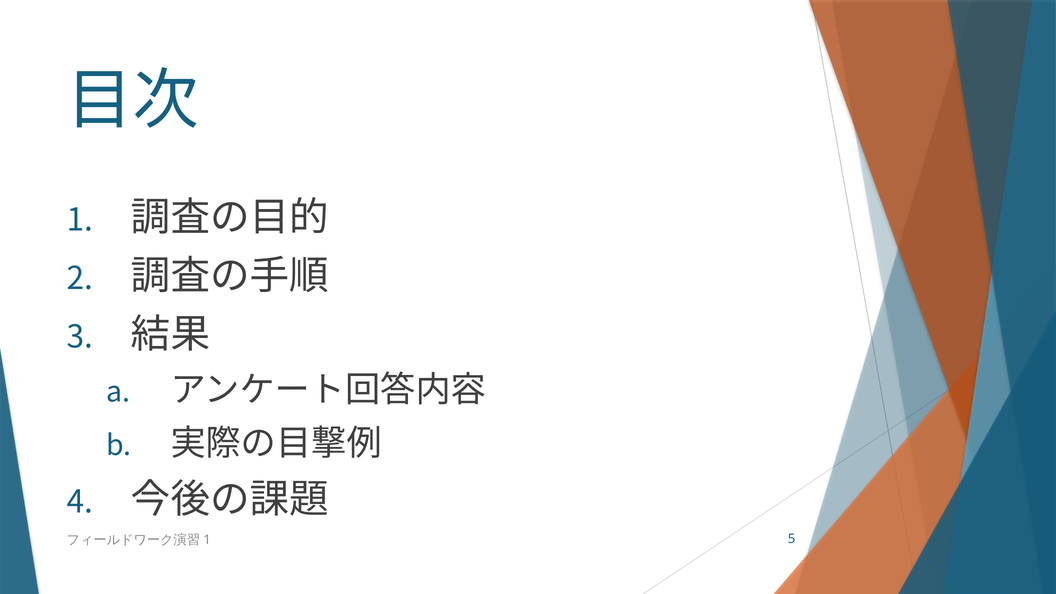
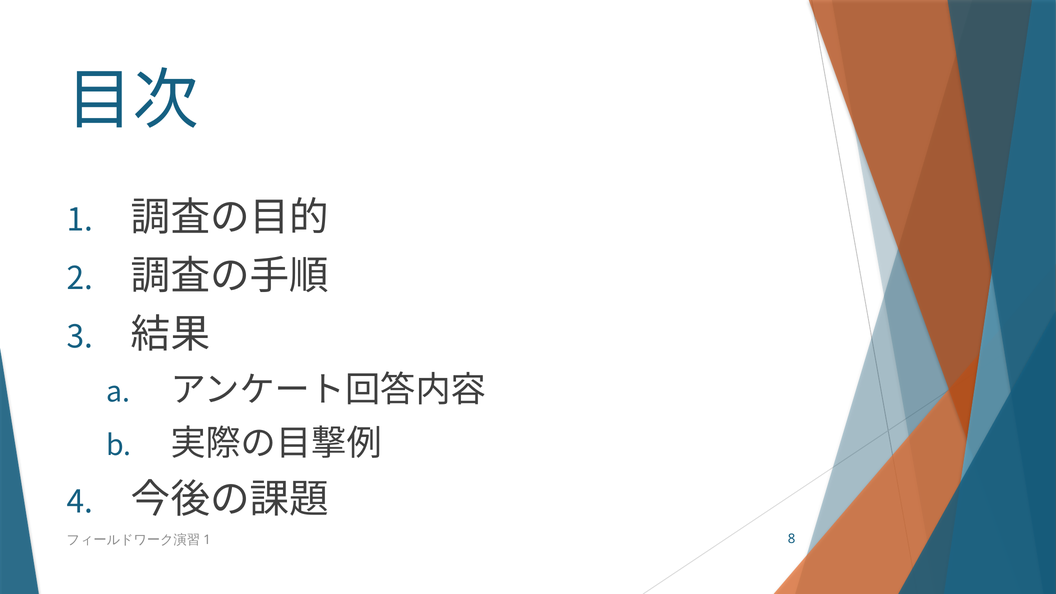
5: 5 -> 8 (792, 539)
